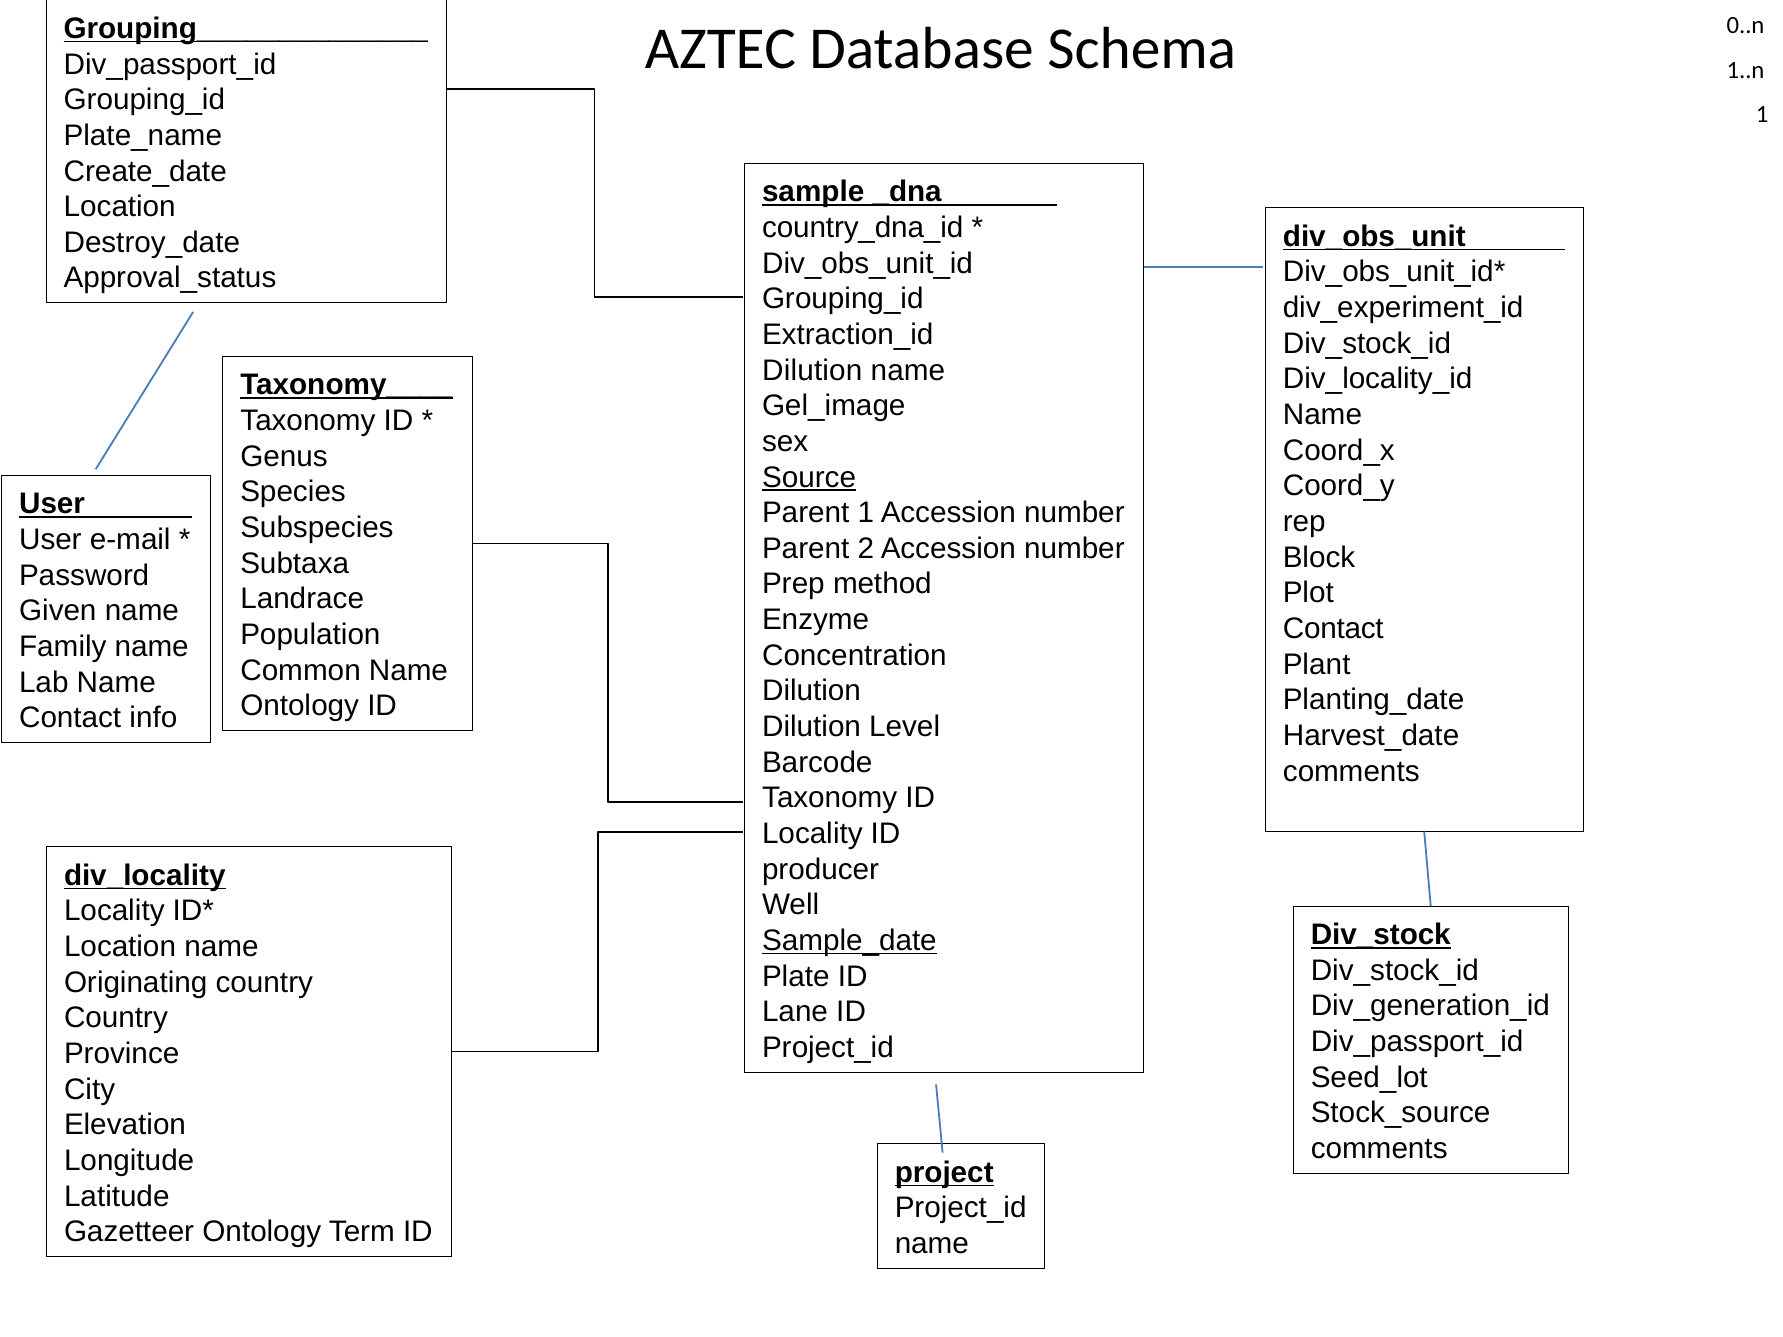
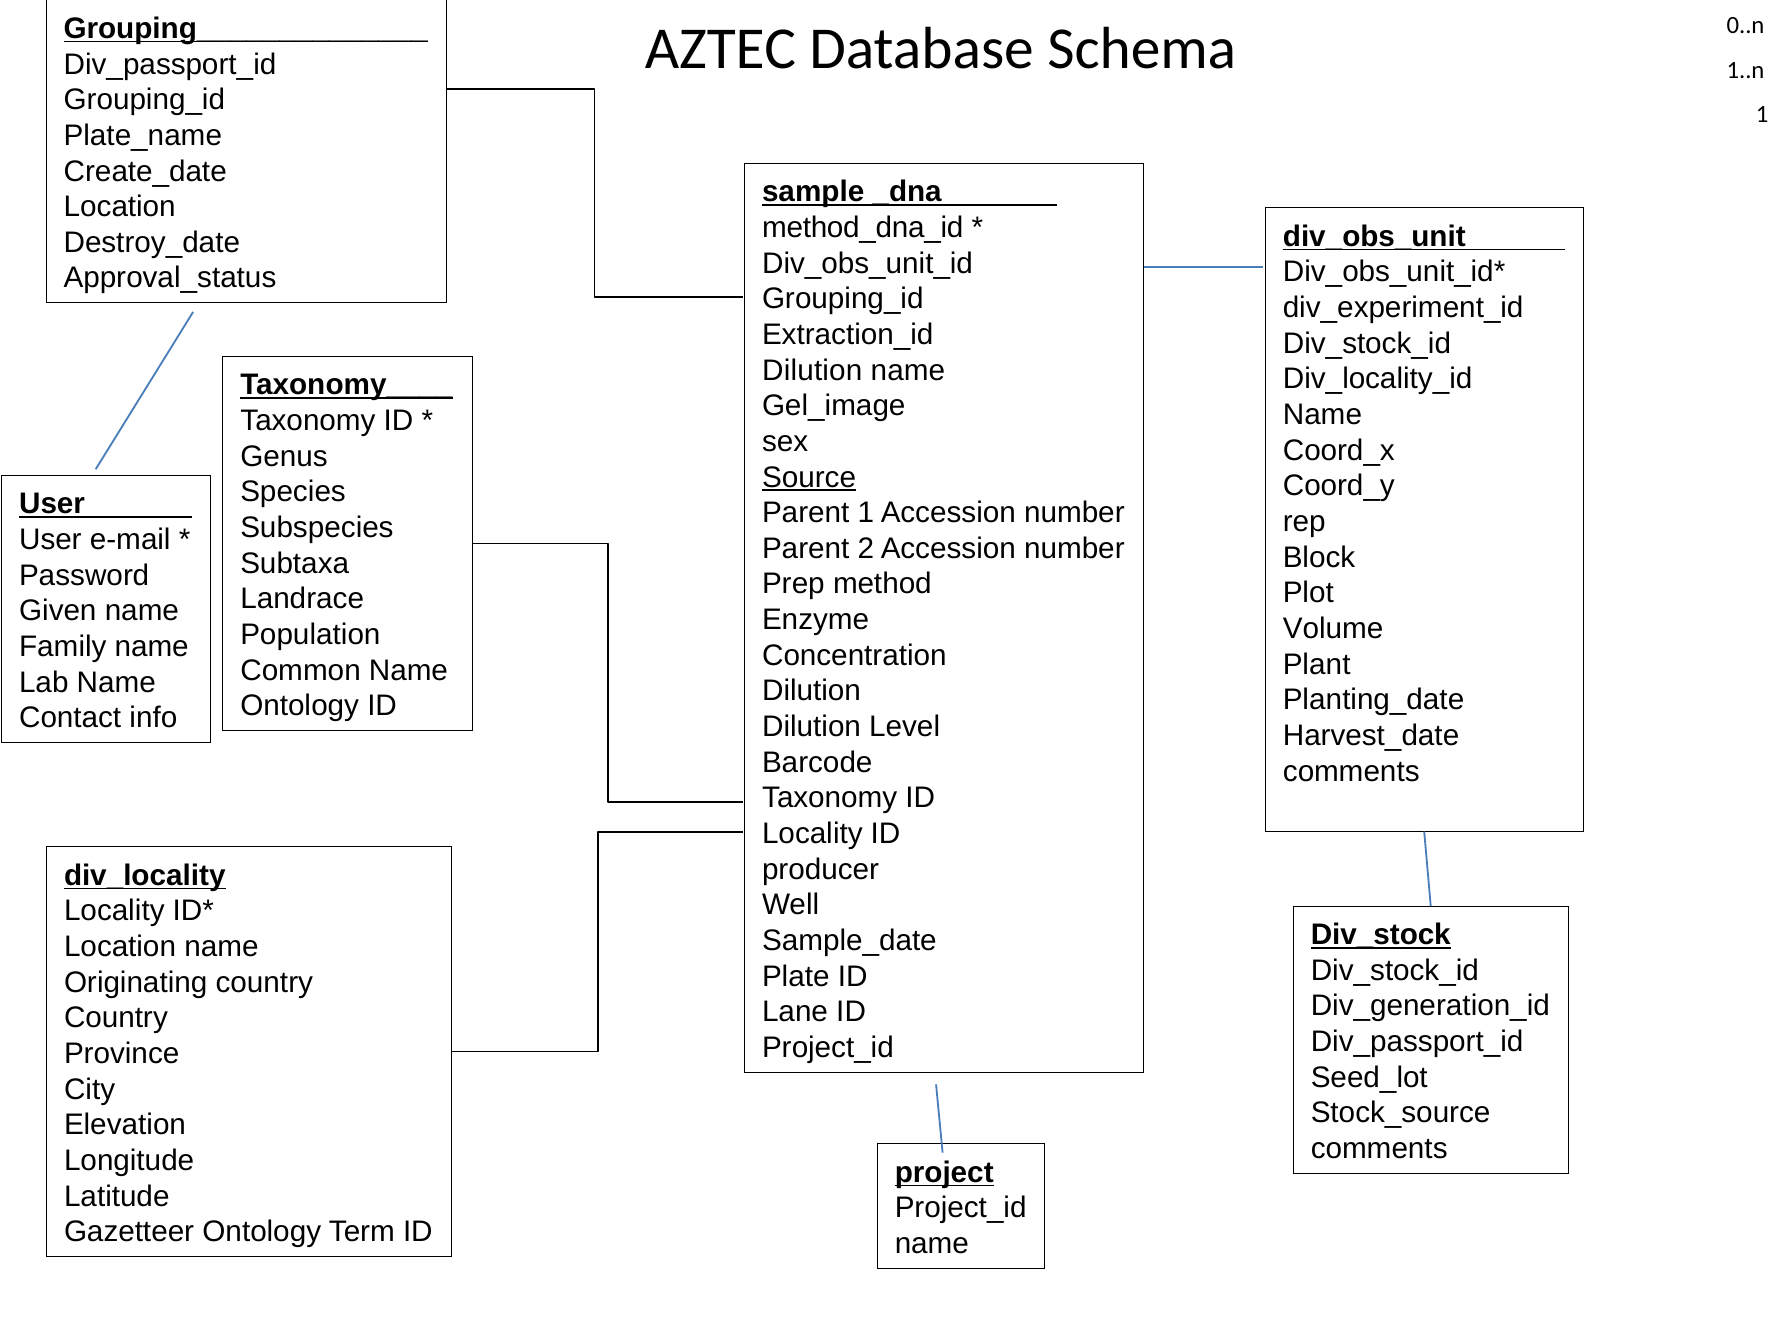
country_dna_id: country_dna_id -> method_dna_id (863, 228)
Contact: Contact -> Volume (1333, 629)
Sample_date underline: present -> none (849, 941)
